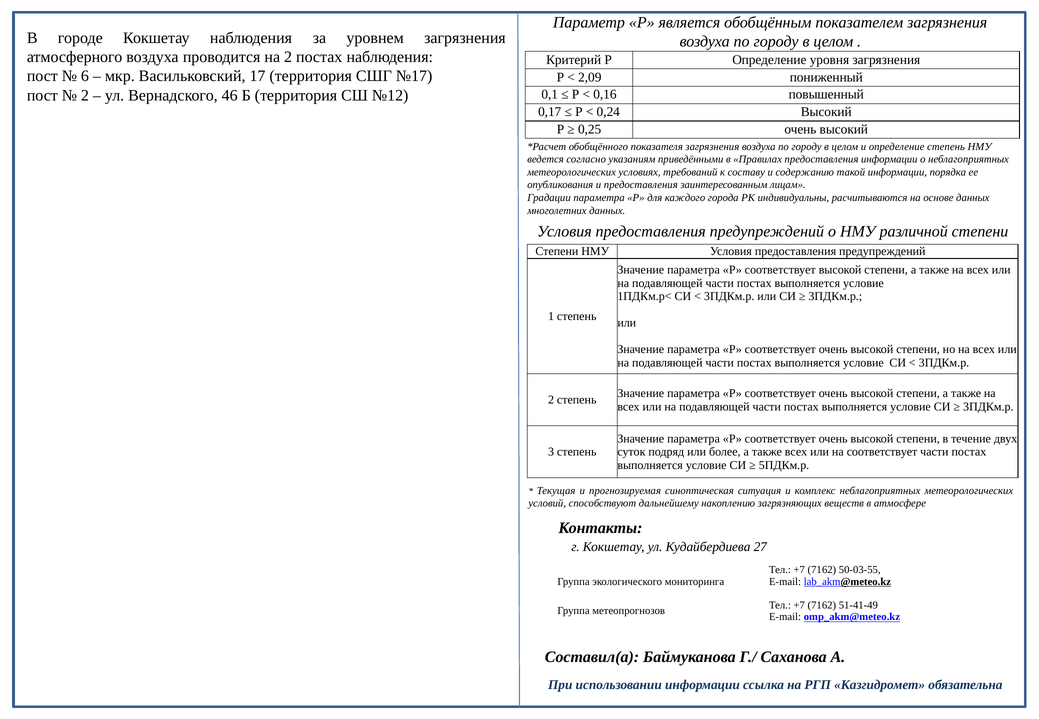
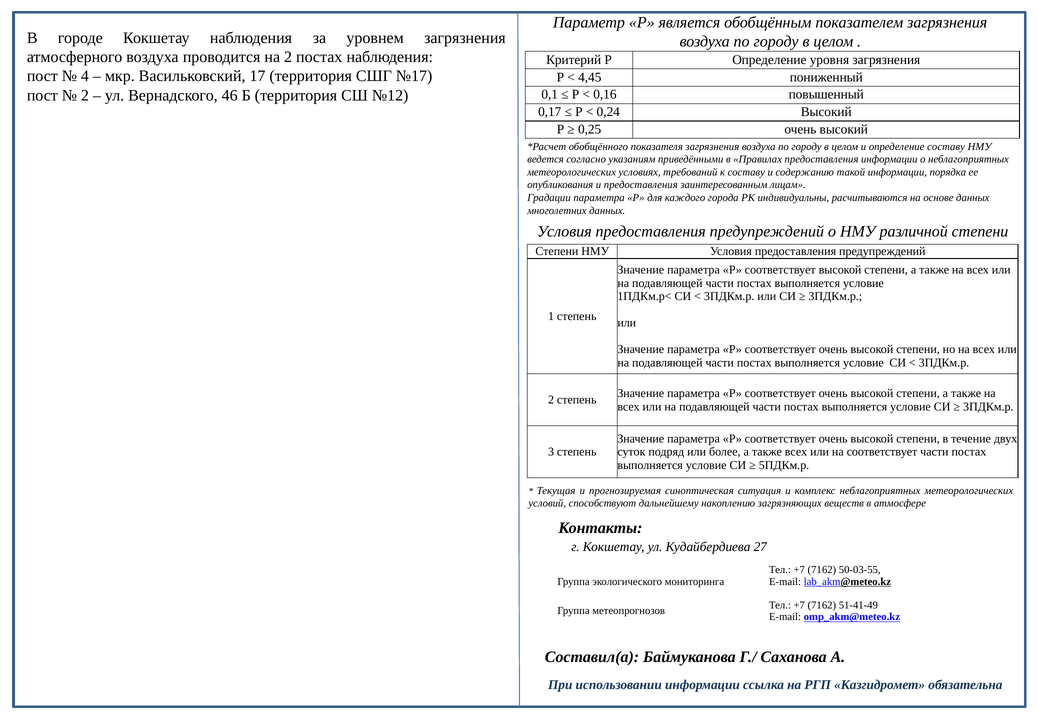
6: 6 -> 4 (85, 76)
2,09: 2,09 -> 4,45 (590, 77)
определение степень: степень -> составу (946, 147)
